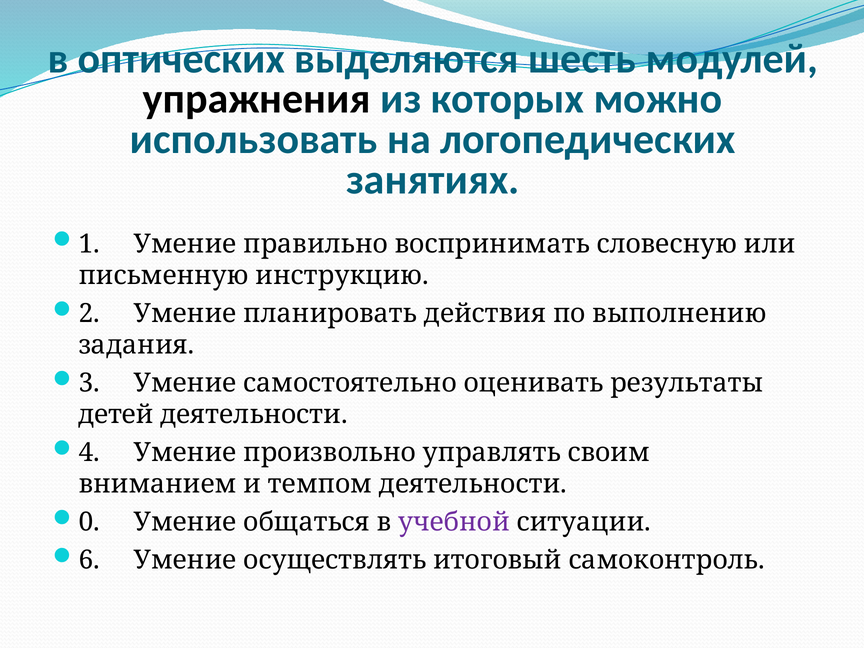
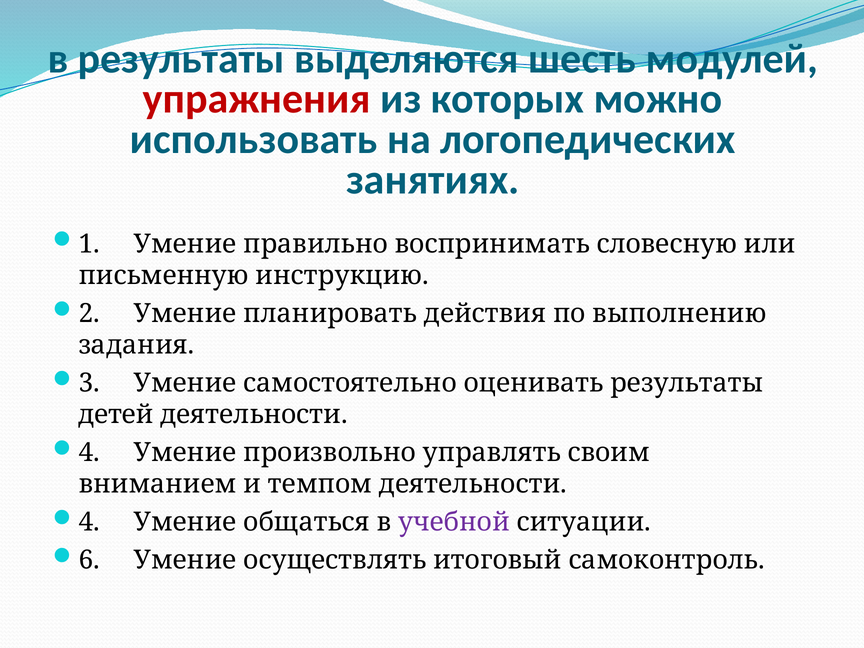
в оптических: оптических -> результаты (181, 59)
упражнения colour: black -> red (257, 99)
0: 0 -> 4 (89, 522)
